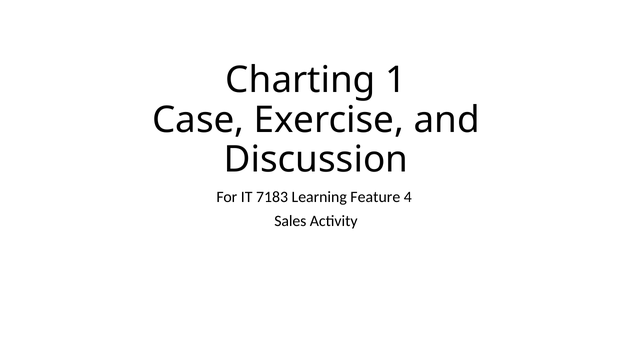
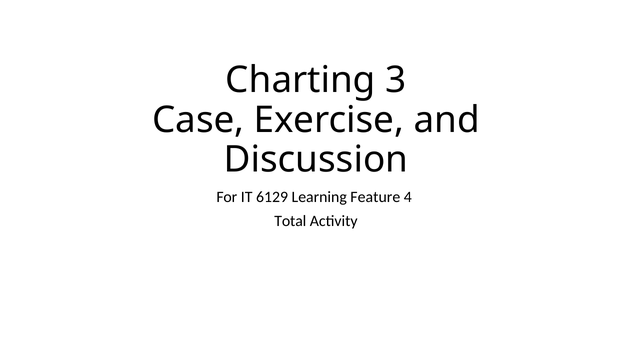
1: 1 -> 3 (396, 80)
7183: 7183 -> 6129 (272, 198)
Sales: Sales -> Total (290, 221)
